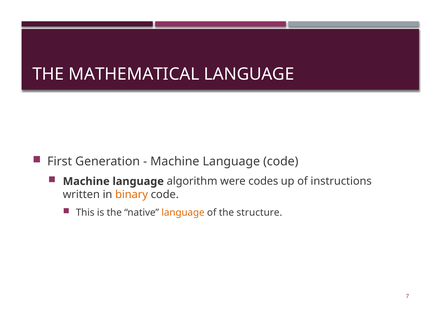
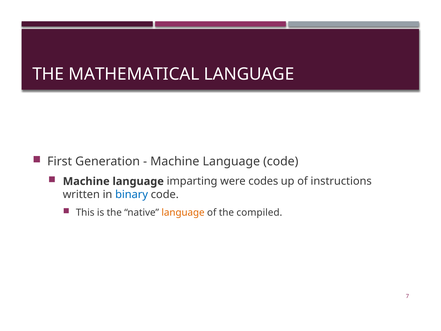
algorithm: algorithm -> imparting (192, 181)
binary colour: orange -> blue (132, 194)
structure: structure -> compiled (259, 212)
